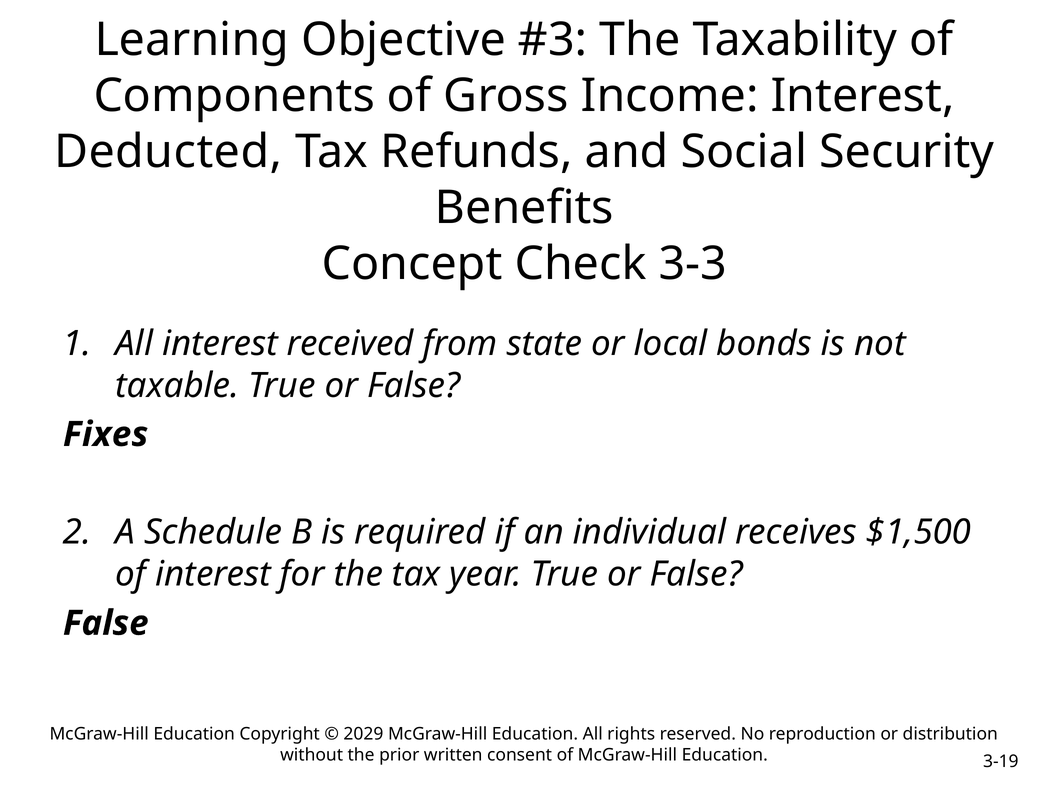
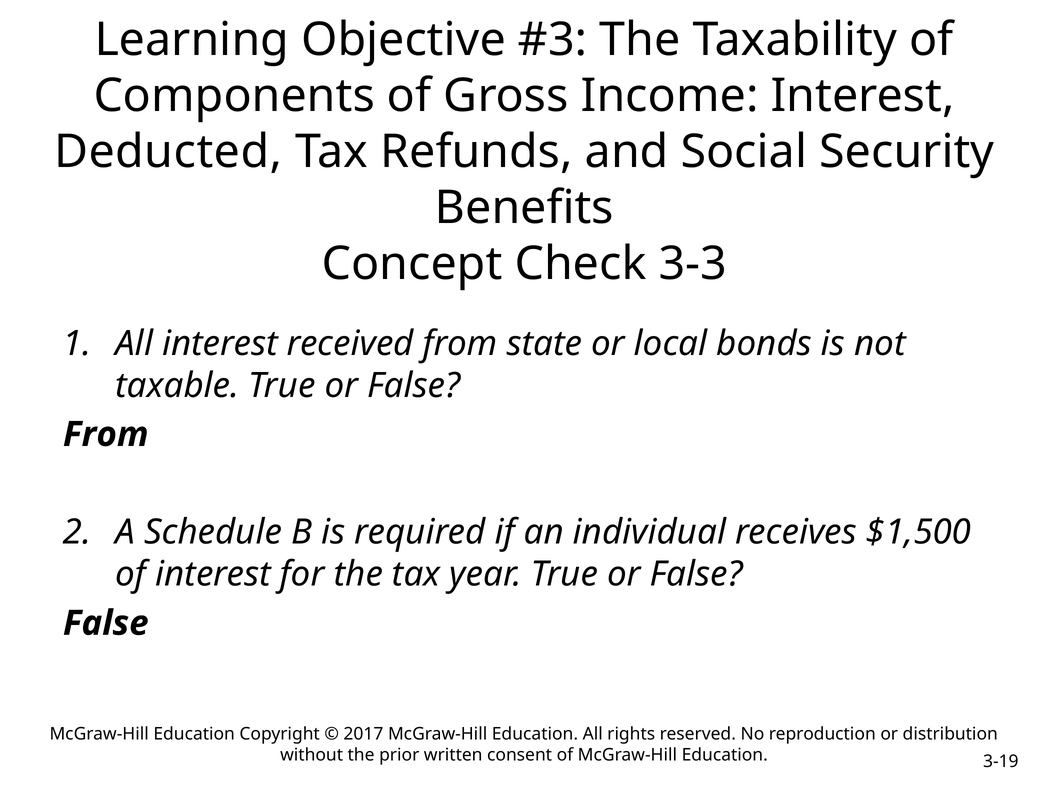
Fixes: Fixes -> From (106, 434)
2029: 2029 -> 2017 (363, 734)
